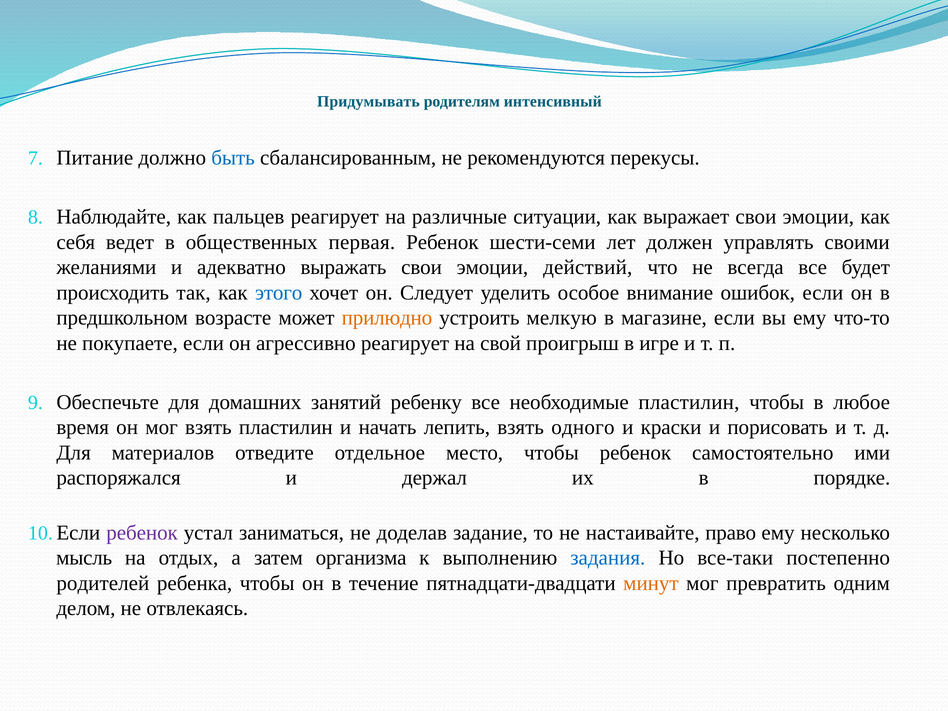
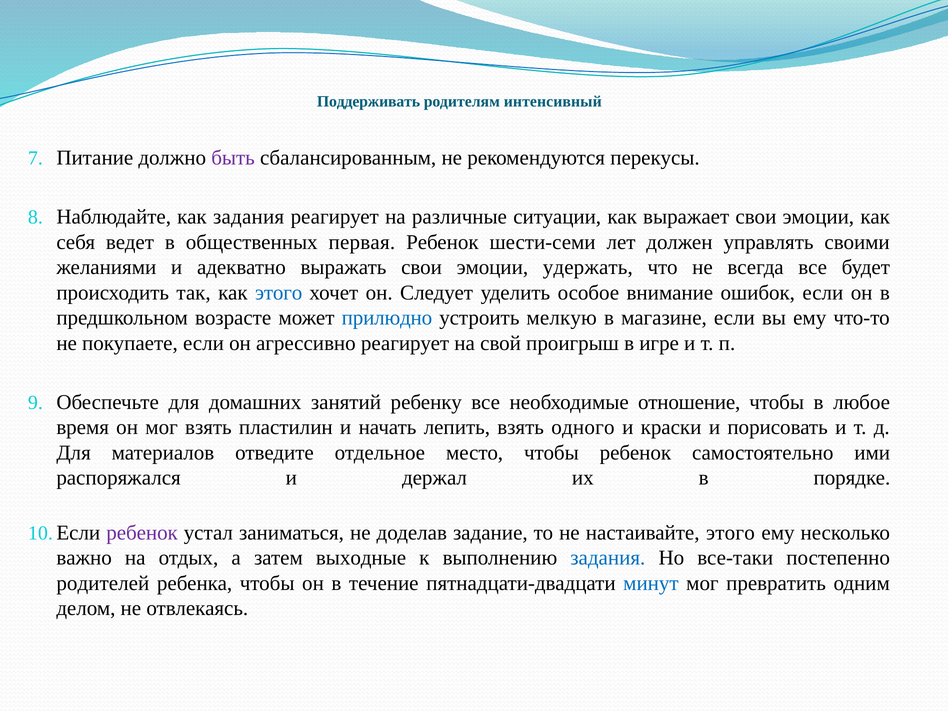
Придумывать: Придумывать -> Поддерживать (369, 102)
быть colour: blue -> purple (233, 158)
как пальцев: пальцев -> задания (249, 217)
действий: действий -> удержать (588, 267)
прилюдно colour: orange -> blue (387, 318)
необходимые пластилин: пластилин -> отношение (689, 402)
настаивайте право: право -> этого (730, 533)
мысль: мысль -> важно (84, 558)
организма: организма -> выходные (361, 558)
минут colour: orange -> blue (651, 583)
